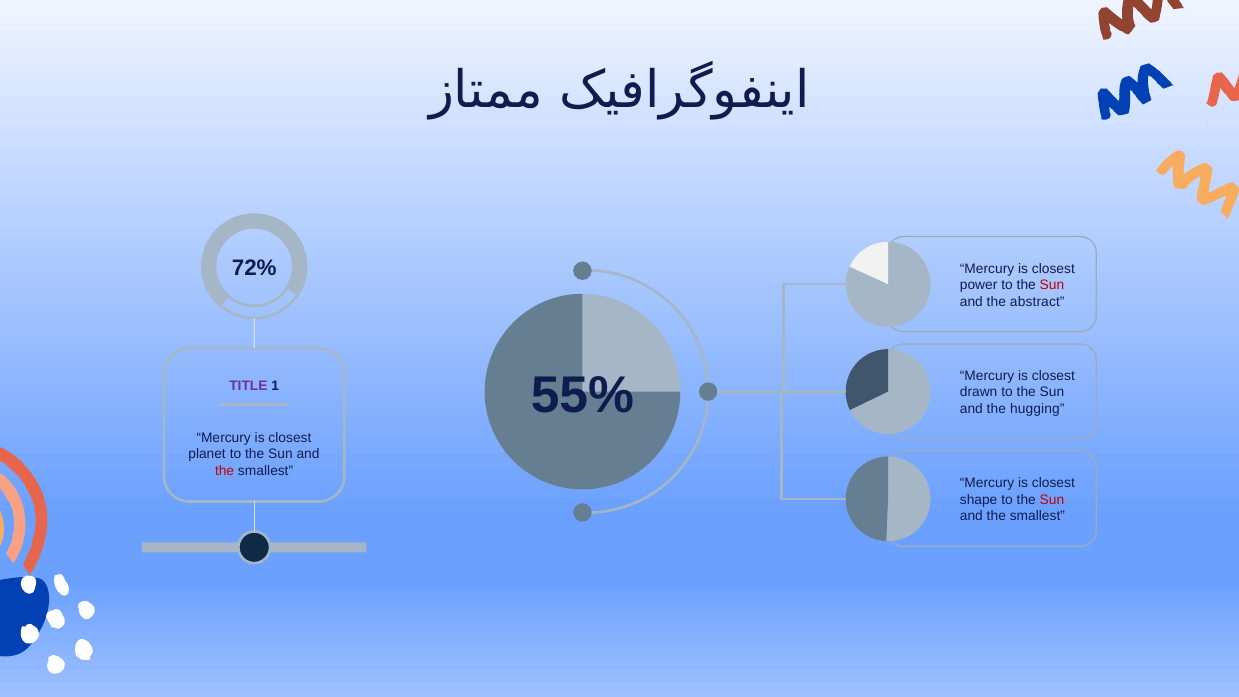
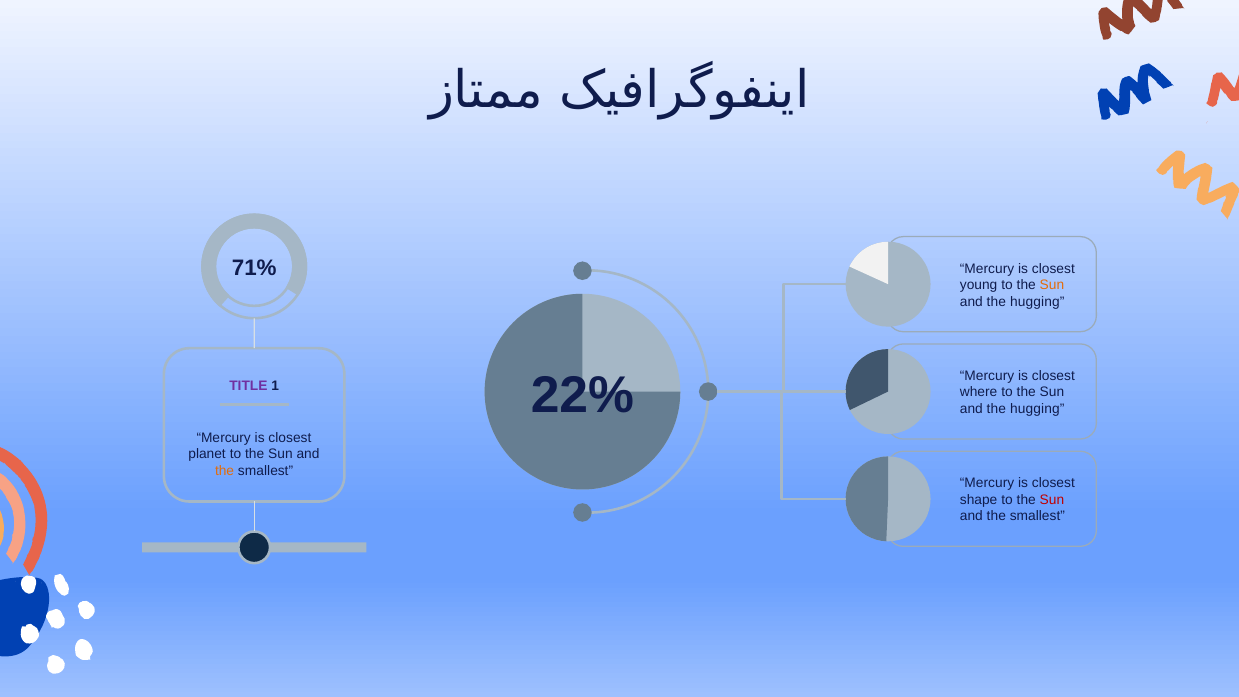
72%: 72% -> 71% (254, 268)
power: power -> young (979, 285)
Sun colour: red -> orange (1052, 285)
abstract: abstract -> hugging (1037, 302)
55%: 55% -> 22% (582, 395)
drawn: drawn -> where (979, 392)
the colour: red -> orange (225, 471)
